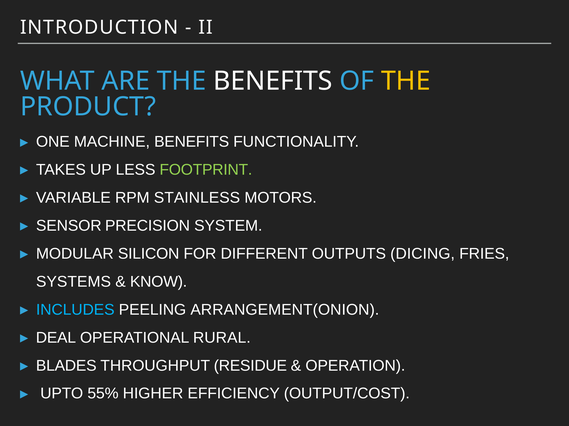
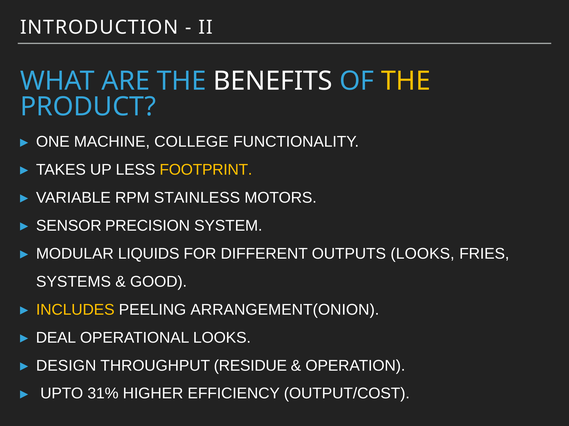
MACHINE BENEFITS: BENEFITS -> COLLEGE (191, 142)
FOOTPRINT colour: light green -> yellow (206, 170)
SILICON: SILICON -> LIQUIDS (149, 254)
OUTPUTS DICING: DICING -> LOOKS (423, 254)
KNOW: KNOW -> GOOD (159, 282)
INCLUDES colour: light blue -> yellow (75, 310)
OPERATIONAL RURAL: RURAL -> LOOKS (222, 338)
BLADES: BLADES -> DESIGN (66, 366)
55%: 55% -> 31% (103, 394)
